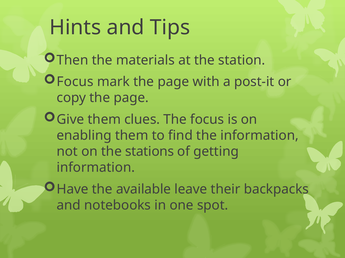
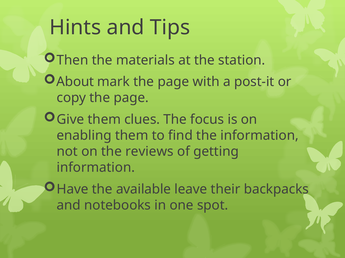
Focus: Focus -> About (75, 82)
stations: stations -> reviews (149, 152)
